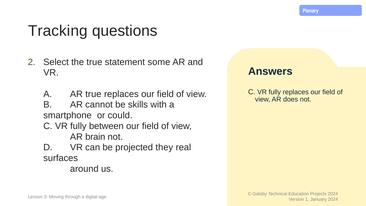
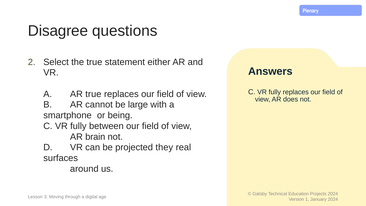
Tracking: Tracking -> Disagree (58, 31)
some: some -> either (159, 62)
skills: skills -> large (138, 105)
could: could -> being (120, 115)
